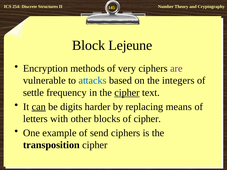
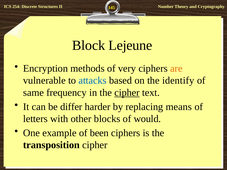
are colour: purple -> orange (176, 69)
integers: integers -> identify (178, 81)
settle: settle -> same (33, 93)
can underline: present -> none (39, 107)
digits: digits -> differ (71, 107)
of cipher: cipher -> would (147, 119)
send: send -> been (99, 133)
